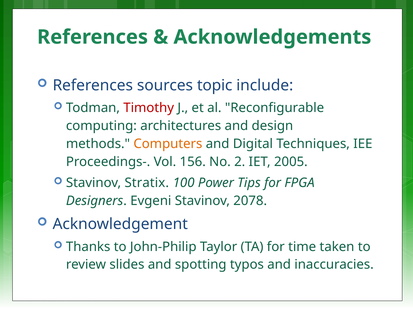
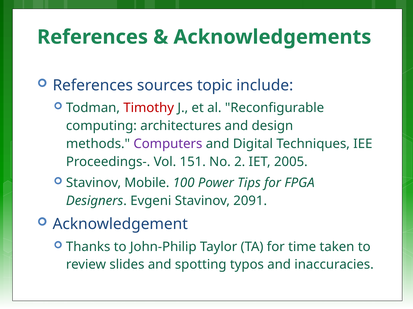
Computers colour: orange -> purple (168, 144)
156: 156 -> 151 (193, 162)
Stratix: Stratix -> Mobile (147, 183)
2078: 2078 -> 2091 (250, 201)
